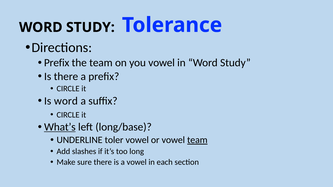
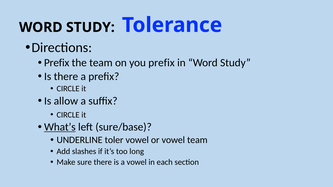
you vowel: vowel -> prefix (161, 63)
Is word: word -> allow (66, 101)
long/base: long/base -> sure/base (124, 127)
team underline: present -> none (197, 140)
